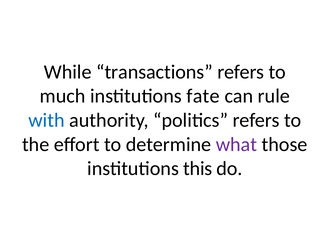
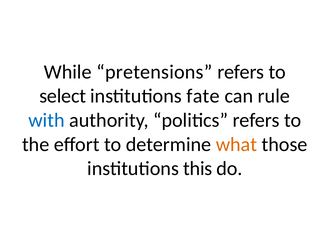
transactions: transactions -> pretensions (154, 72)
much: much -> select (63, 96)
what colour: purple -> orange (236, 145)
